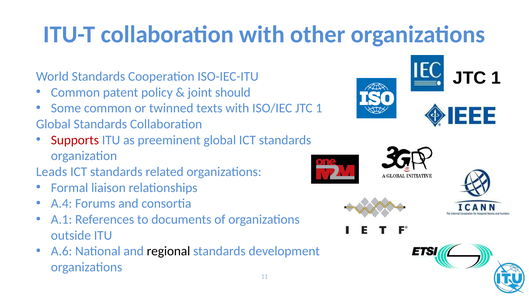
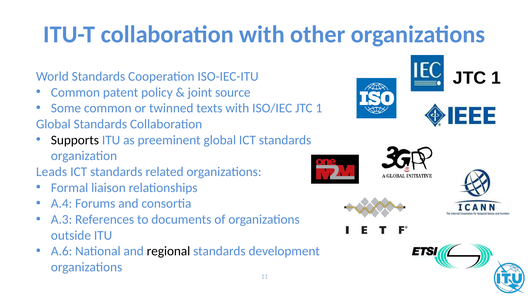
should: should -> source (233, 92)
Supports colour: red -> black (75, 140)
A.1: A.1 -> A.3 (62, 219)
